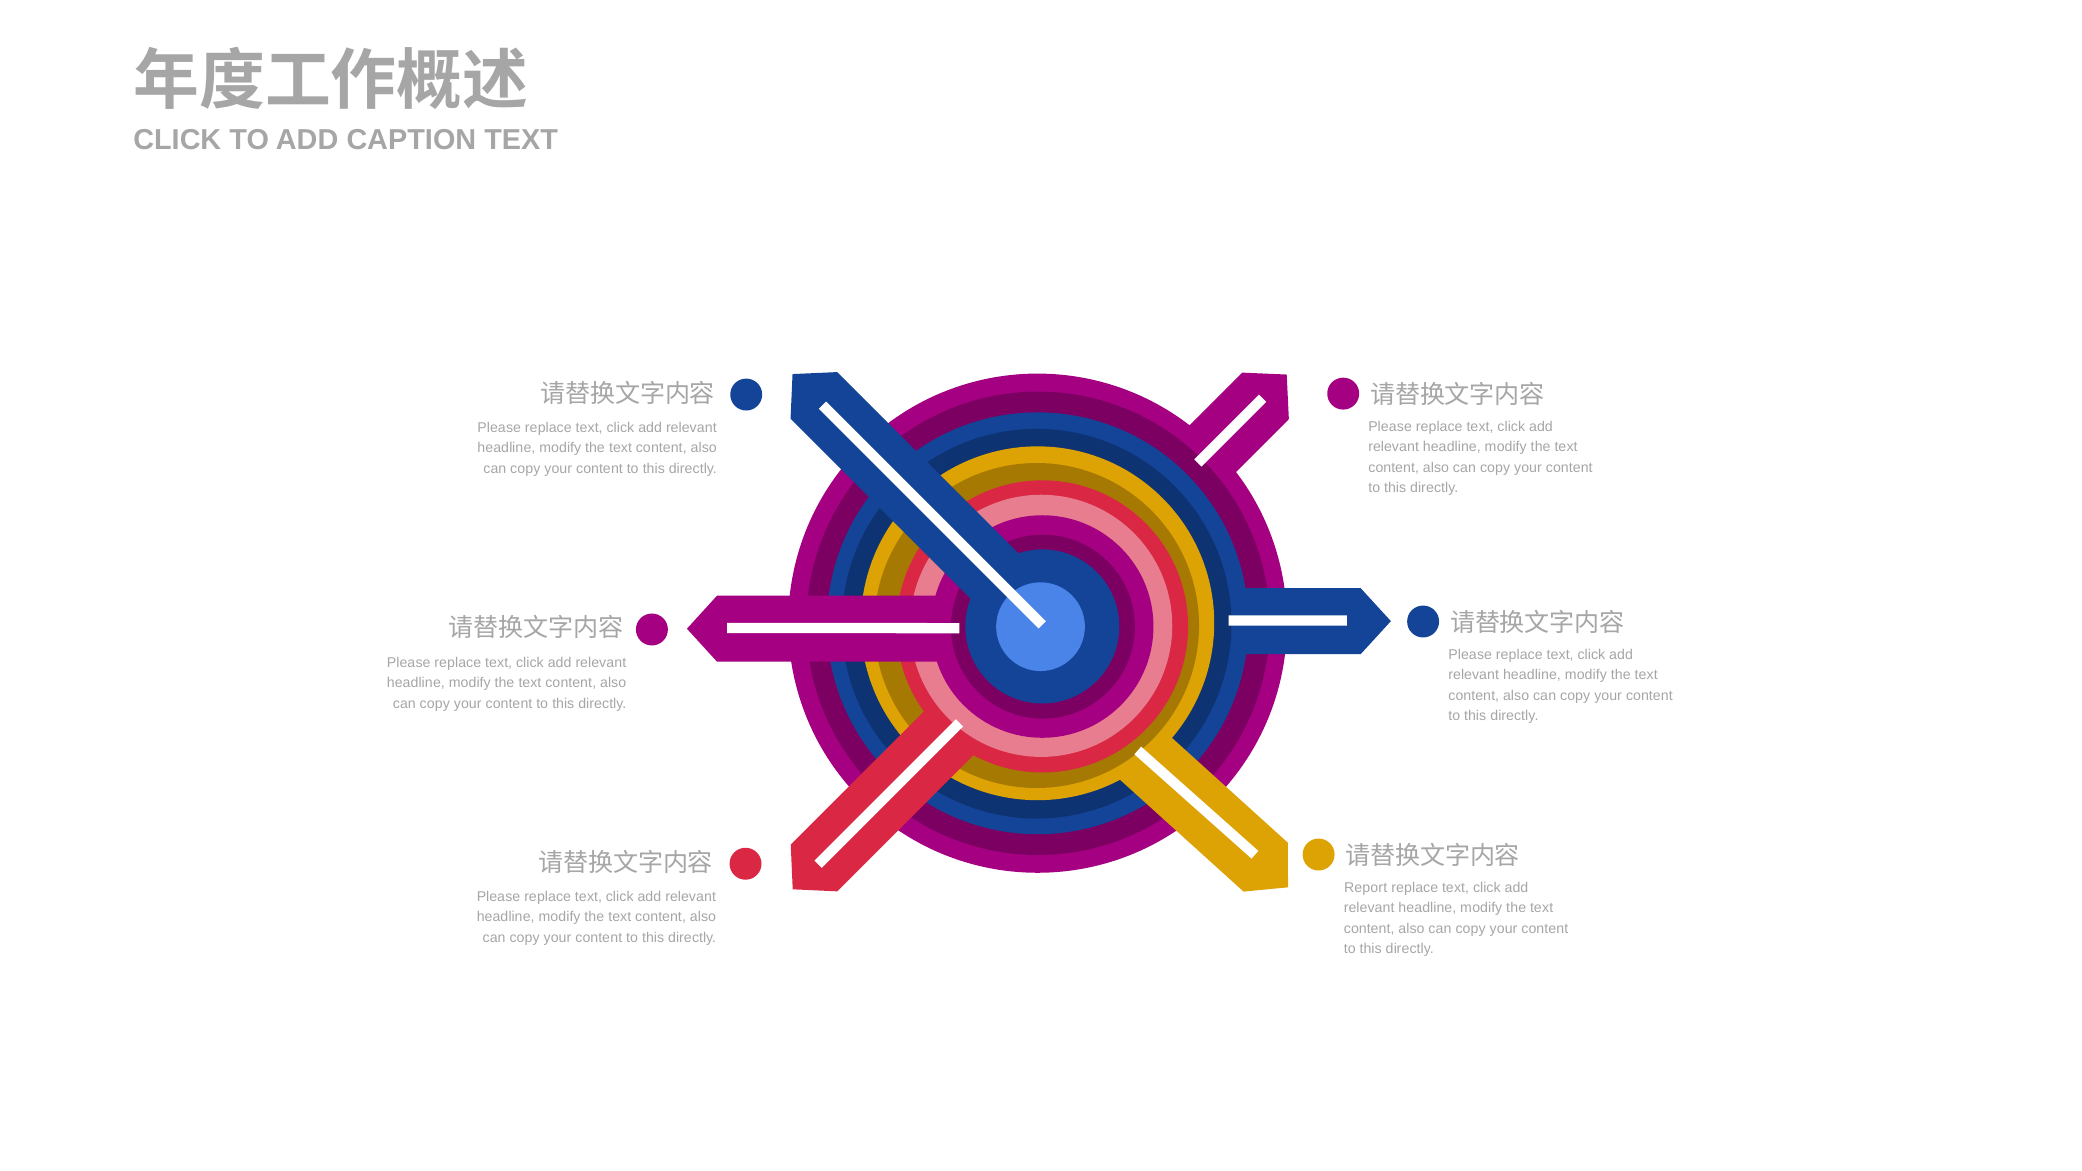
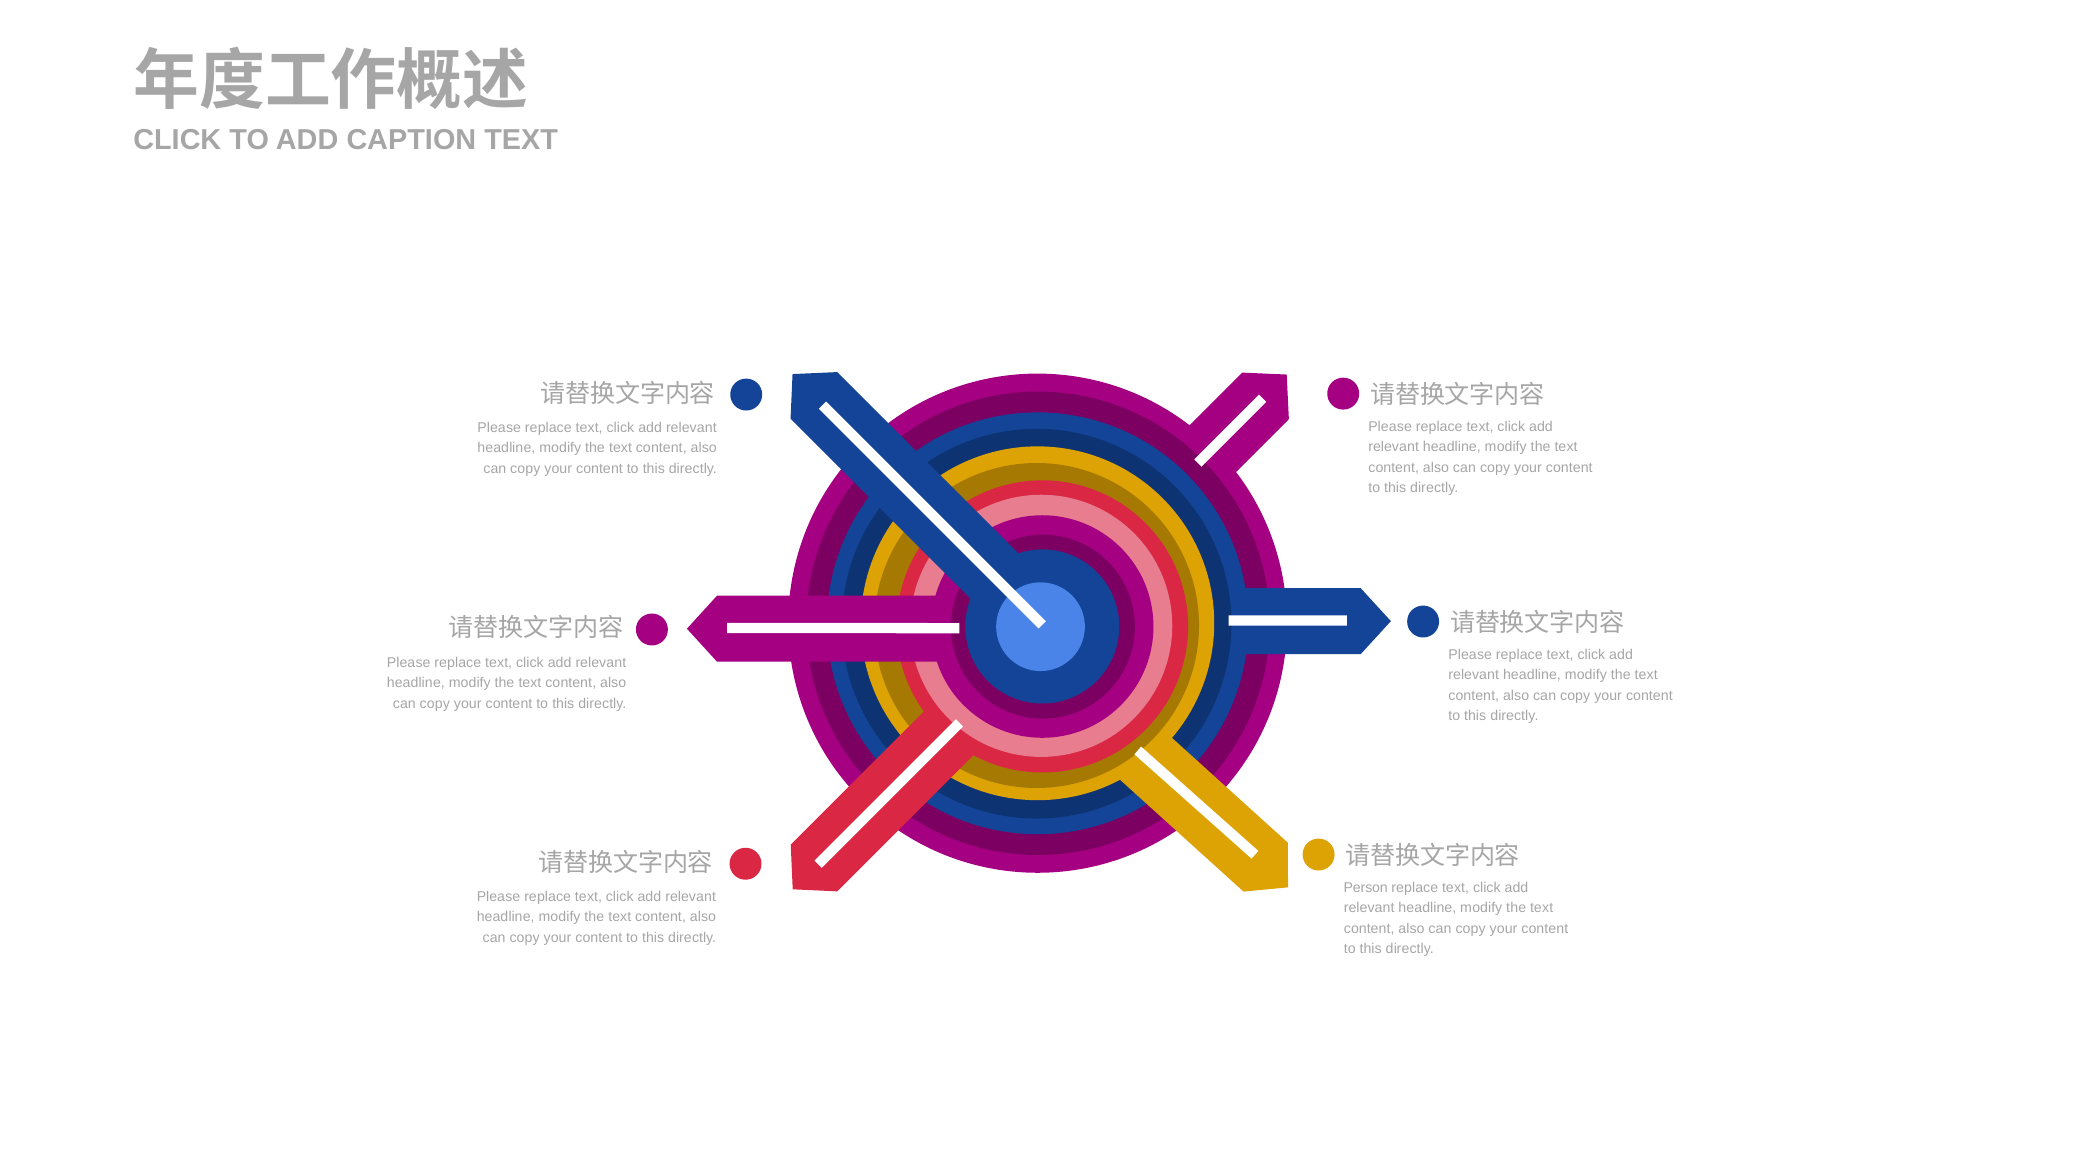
Report: Report -> Person (1366, 888)
